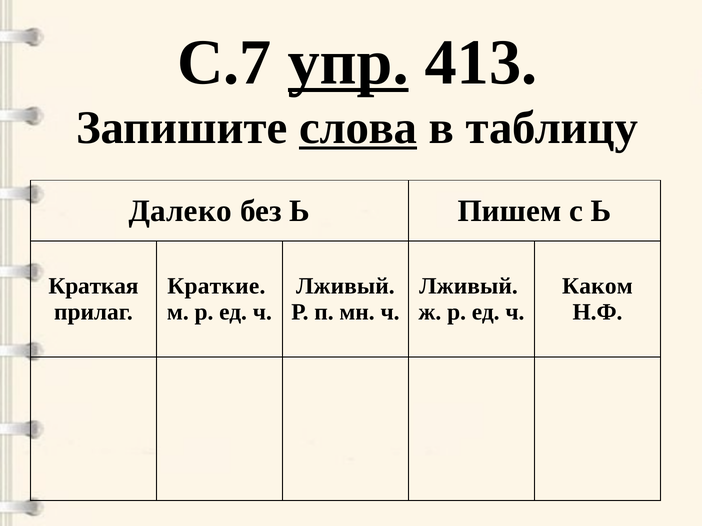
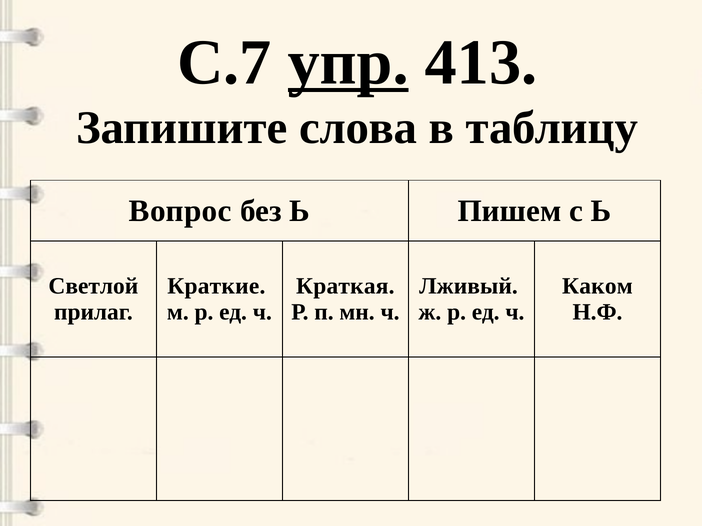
слова underline: present -> none (358, 128)
Далеко: Далеко -> Вопрос (180, 211)
Краткая: Краткая -> Светлой (93, 286)
Лживый: Лживый -> Краткая (345, 286)
